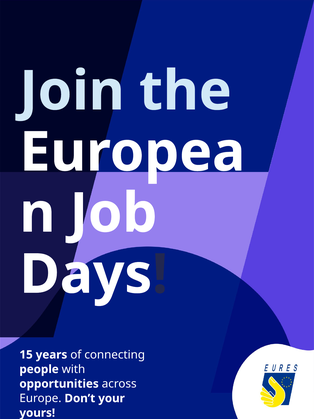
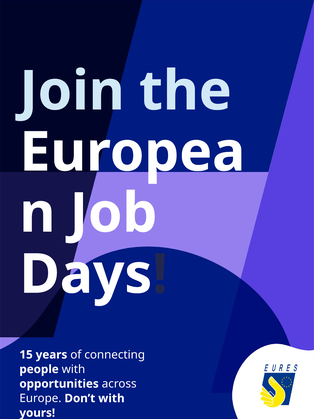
Don’t your: your -> with (111, 398)
